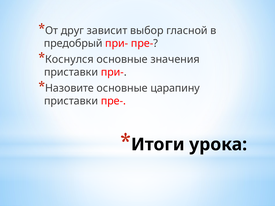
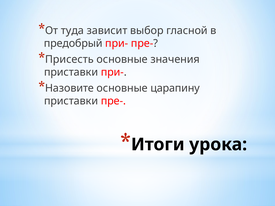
друг: друг -> туда (72, 31)
Коснулся: Коснулся -> Присесть (69, 59)
